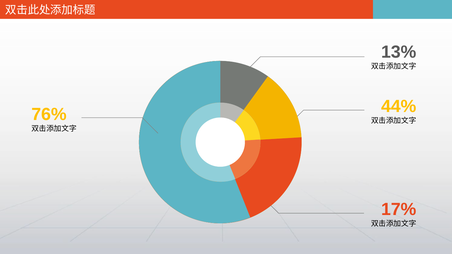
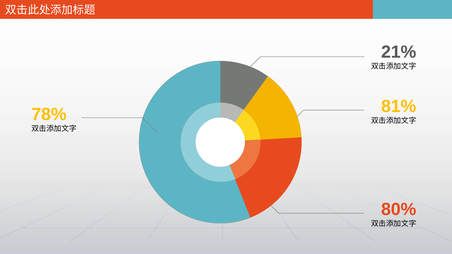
13%: 13% -> 21% (399, 52)
44%: 44% -> 81% (399, 106)
76%: 76% -> 78% (49, 115)
17%: 17% -> 80% (399, 210)
